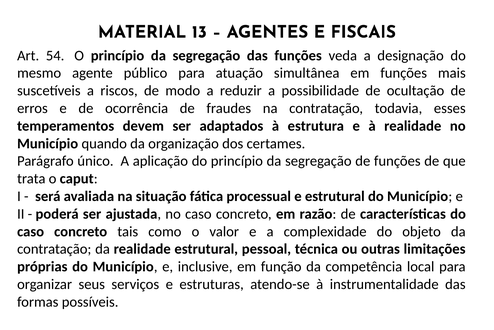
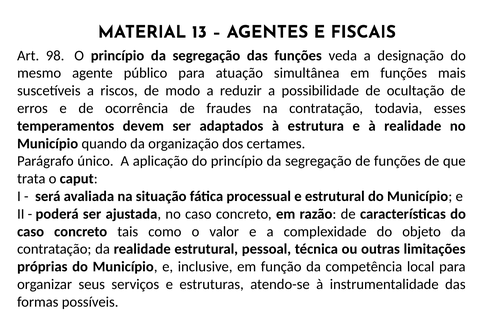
54: 54 -> 98 (55, 55)
